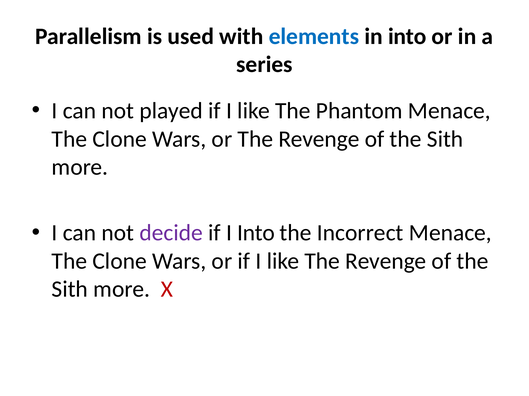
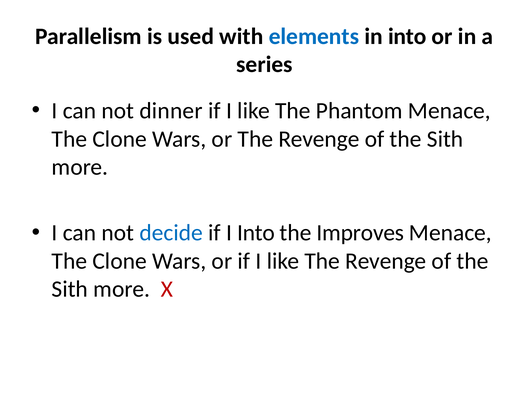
played: played -> dinner (171, 111)
decide colour: purple -> blue (171, 233)
Incorrect: Incorrect -> Improves (360, 233)
